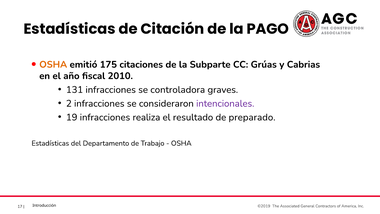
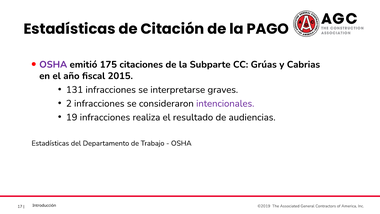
OSHA colour: orange -> purple (53, 64)
2010: 2010 -> 2015 (120, 76)
controladora: controladora -> interpretarse (178, 90)
preparado: preparado -> audiencias (252, 117)
